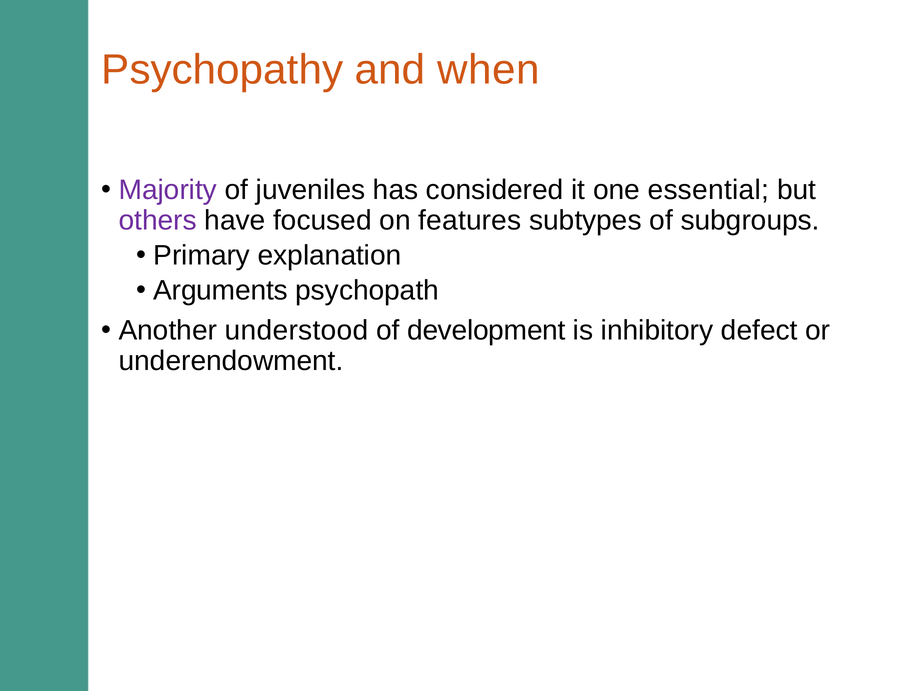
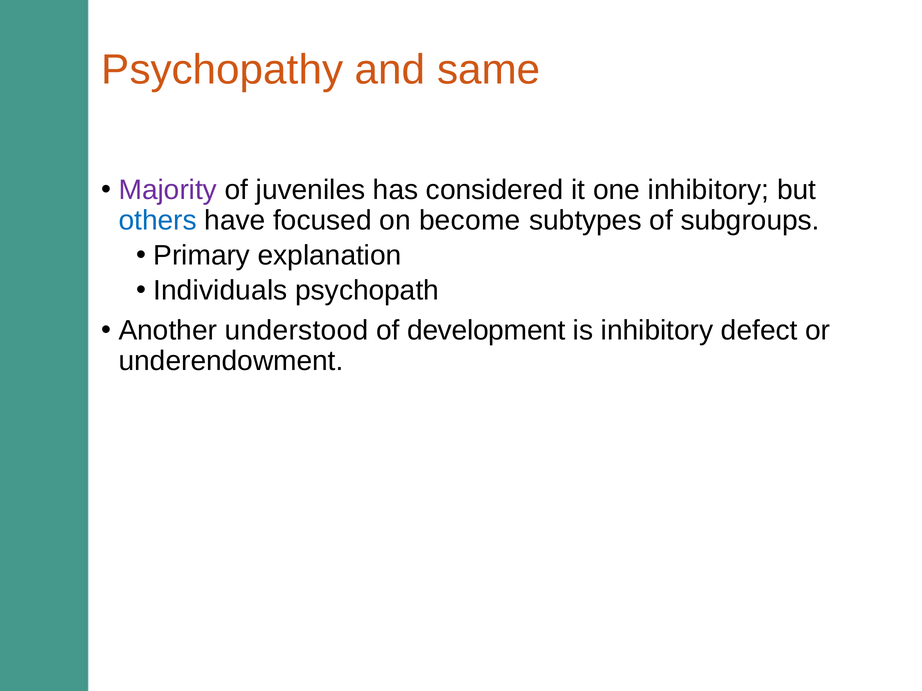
when: when -> same (489, 70)
one essential: essential -> inhibitory (708, 190)
others colour: purple -> blue (158, 220)
features: features -> become (470, 220)
Arguments: Arguments -> Individuals (220, 291)
